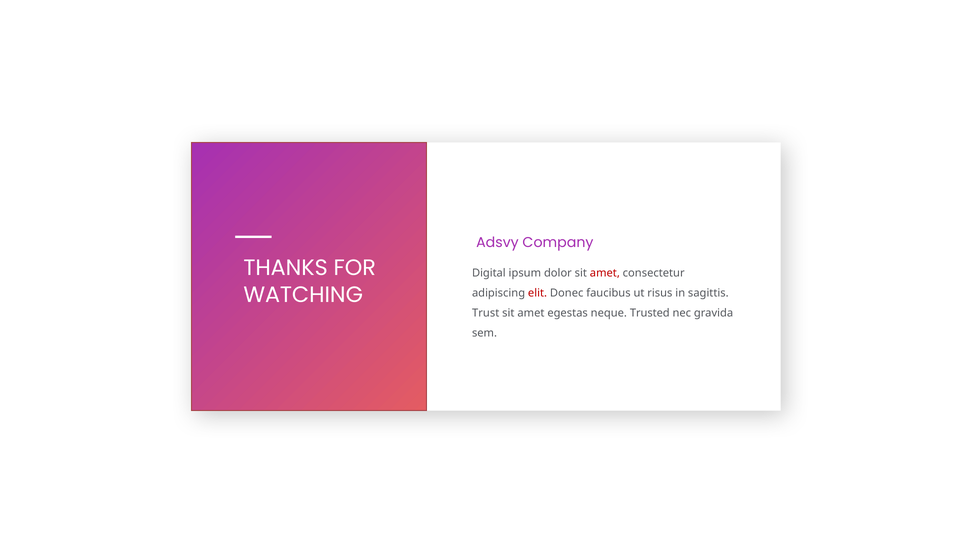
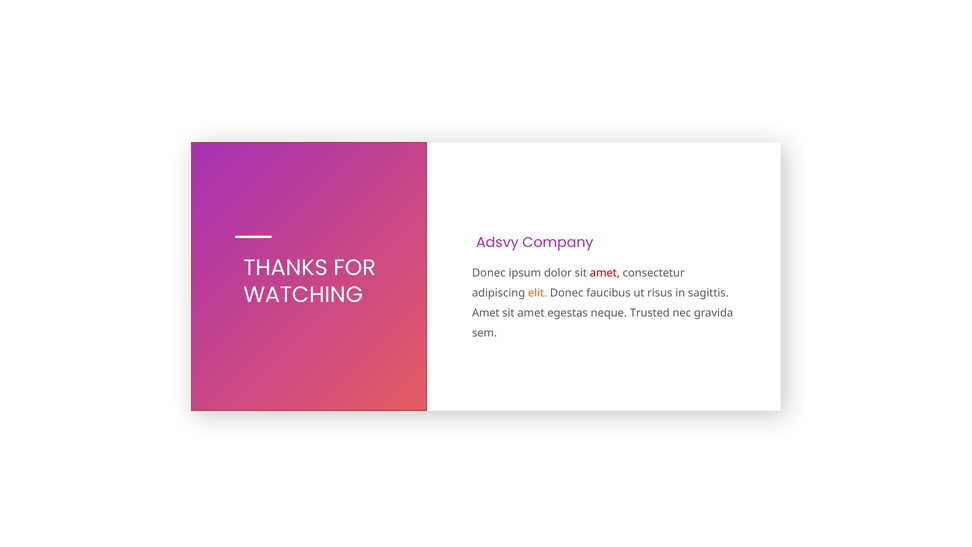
Digital: Digital -> Donec (489, 273)
elit colour: red -> orange (538, 293)
Trust: Trust -> Amet (486, 313)
